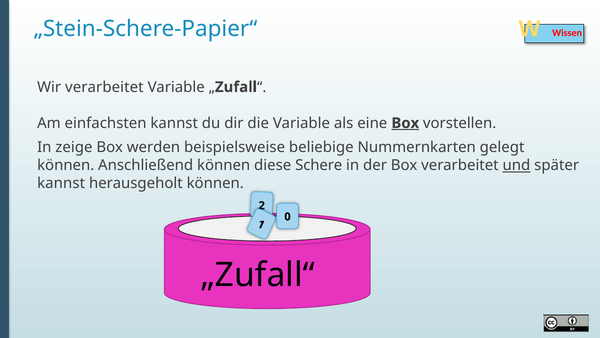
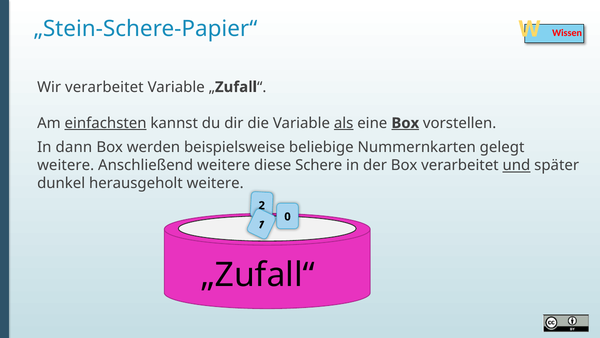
einfachsten underline: none -> present (106, 123)
als underline: none -> present (344, 123)
zeige: zeige -> dann (74, 147)
können: können -> weitere (66, 165)
Anschließend können: können -> weitere (224, 165)
kannst: kannst -> dunkel (61, 183)
herausgeholt können: können -> weitere (215, 183)
